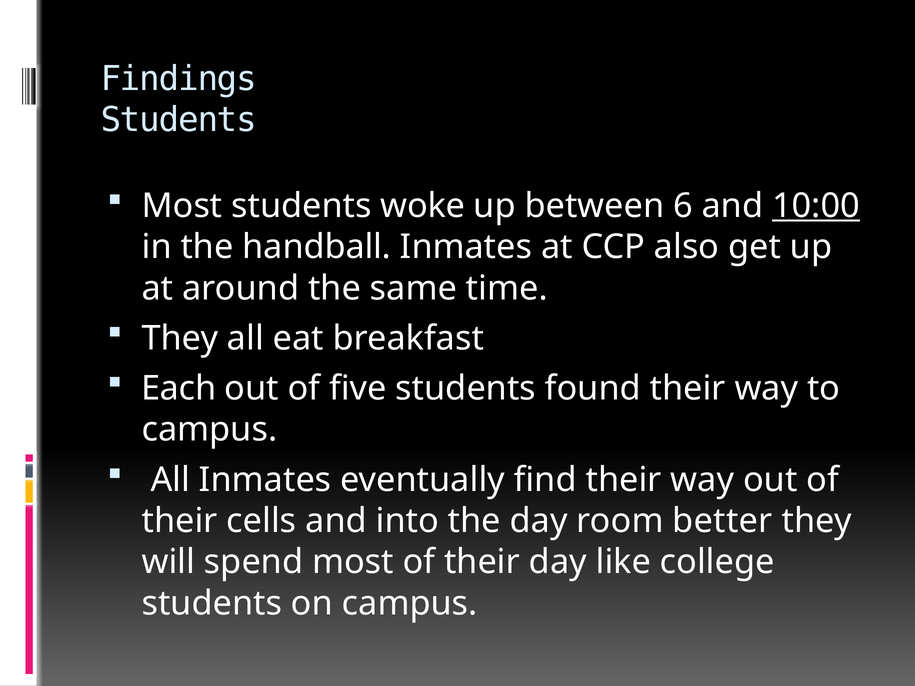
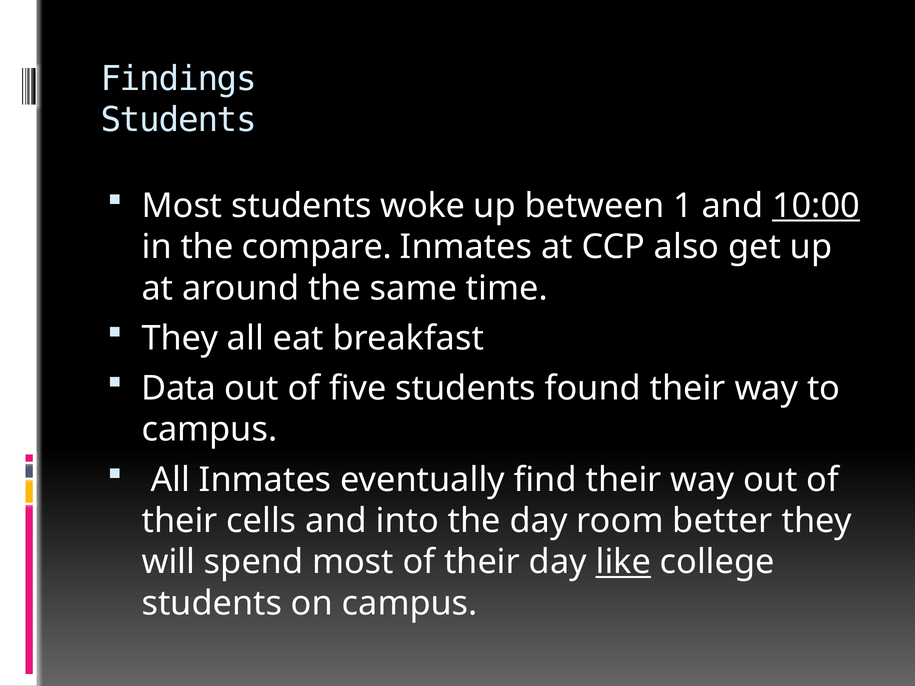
6: 6 -> 1 (683, 206)
handball: handball -> compare (317, 247)
Each: Each -> Data (179, 389)
like underline: none -> present (623, 562)
